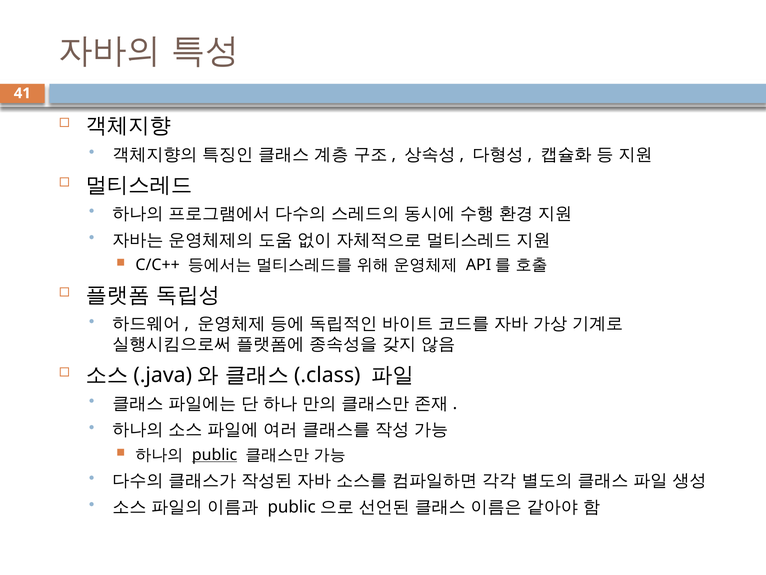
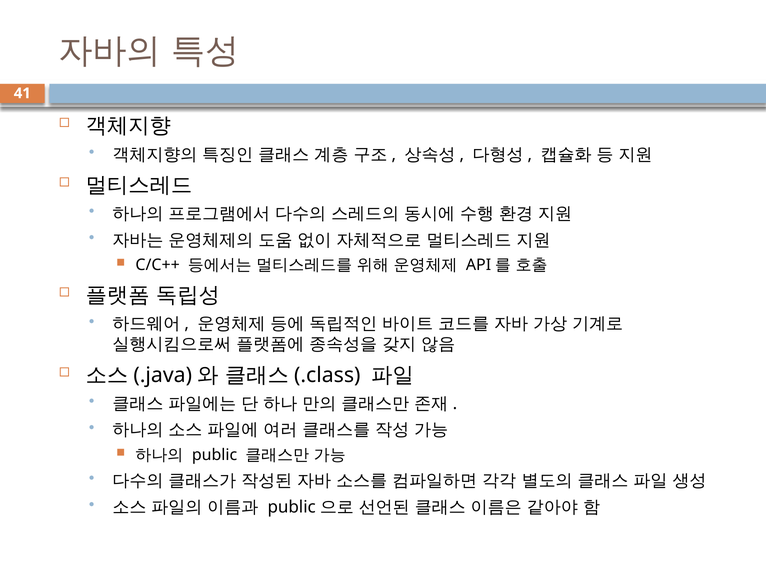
public underline: present -> none (215, 454)
